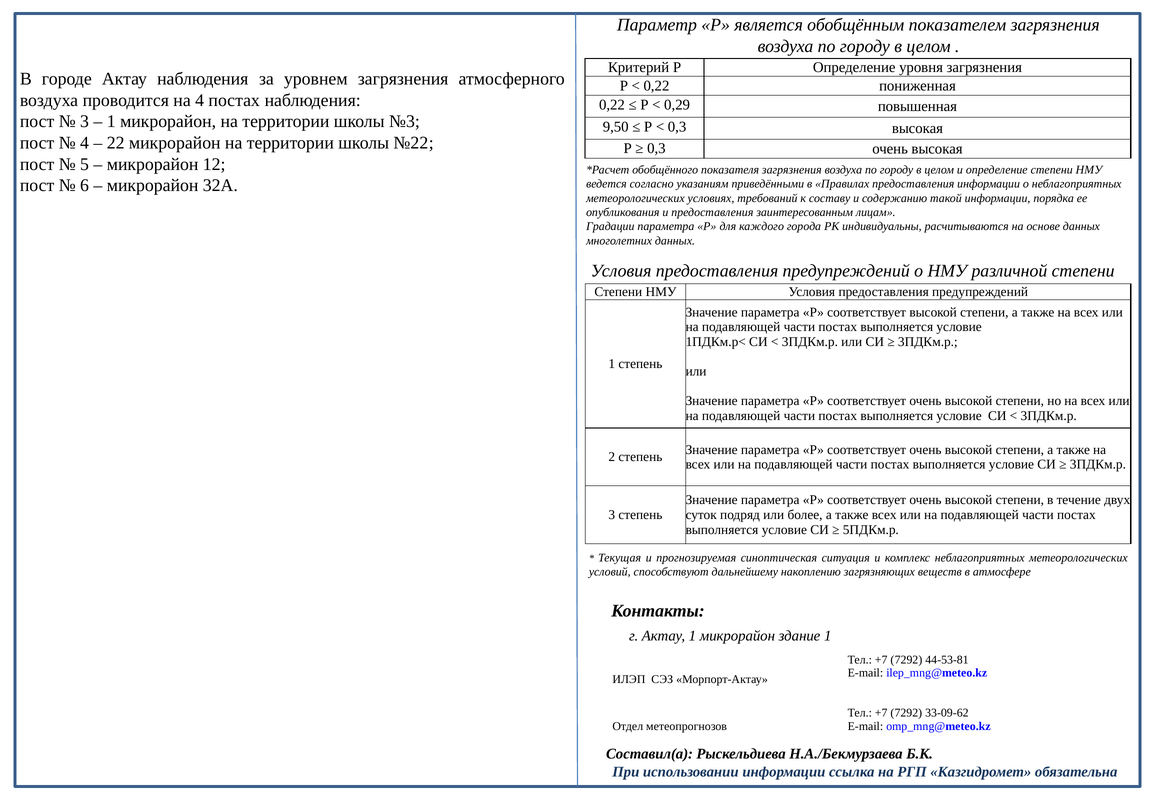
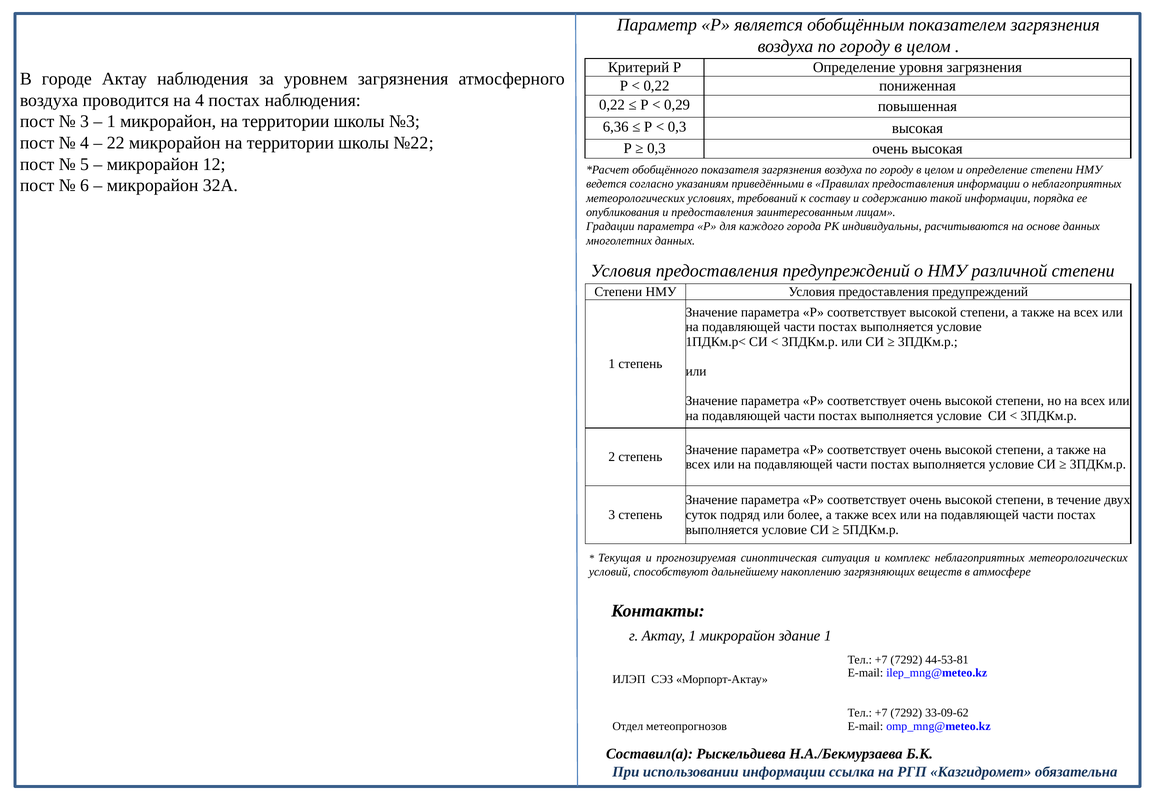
9,50: 9,50 -> 6,36 (616, 127)
